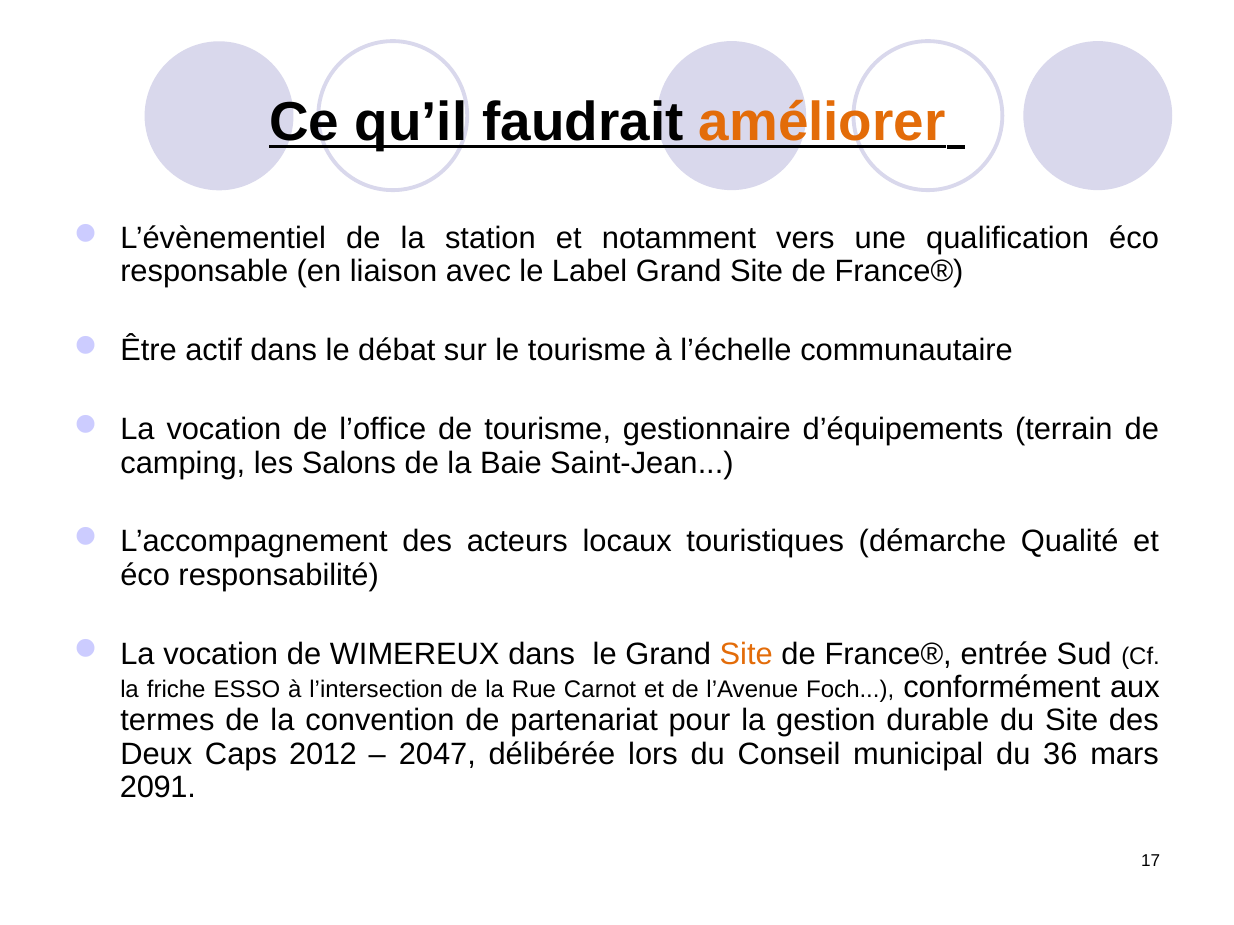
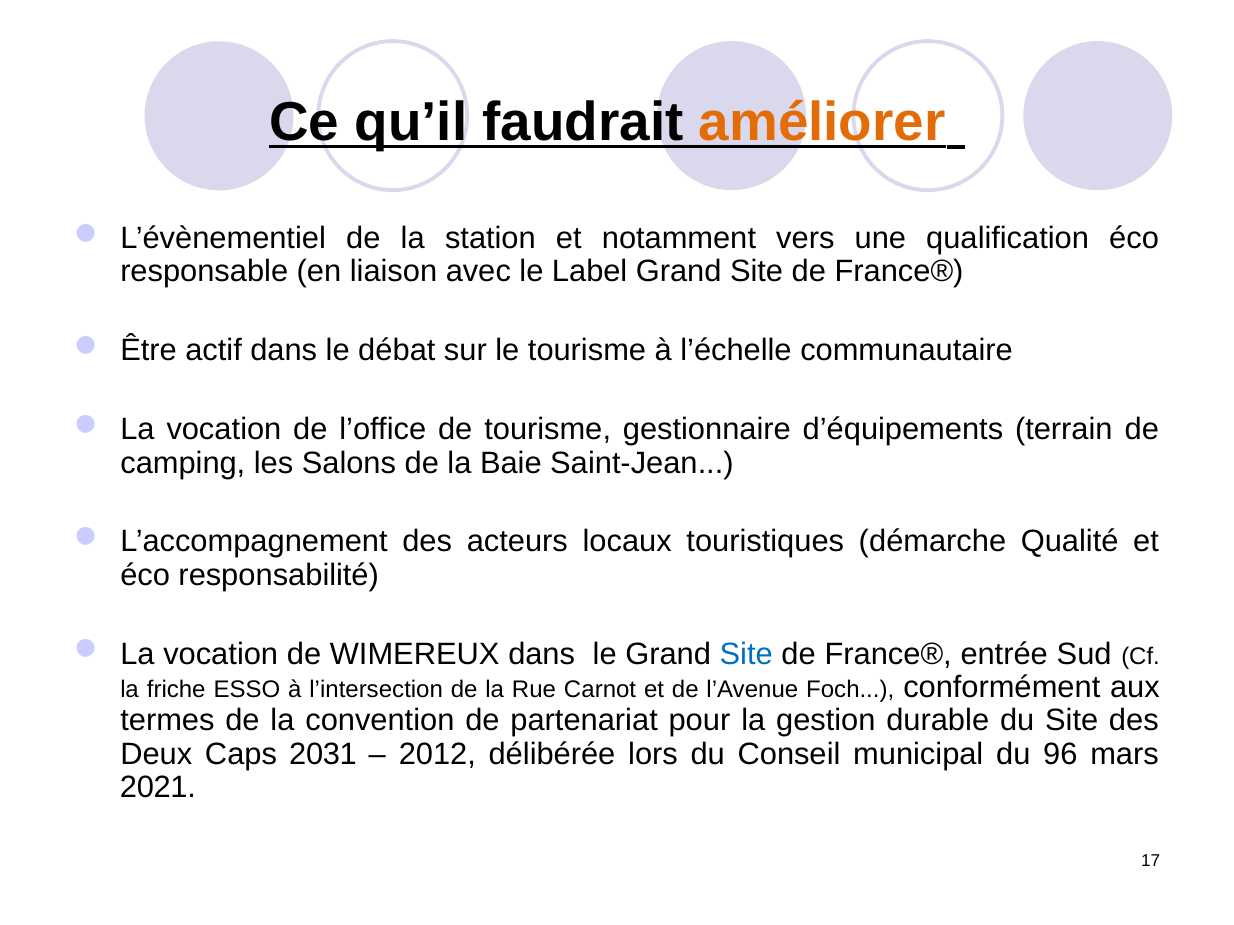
Site colour: orange -> blue (746, 654)
2012: 2012 -> 2031 (323, 754)
2047: 2047 -> 2012 (437, 754)
36: 36 -> 96 (1060, 754)
2091: 2091 -> 2021 (158, 788)
